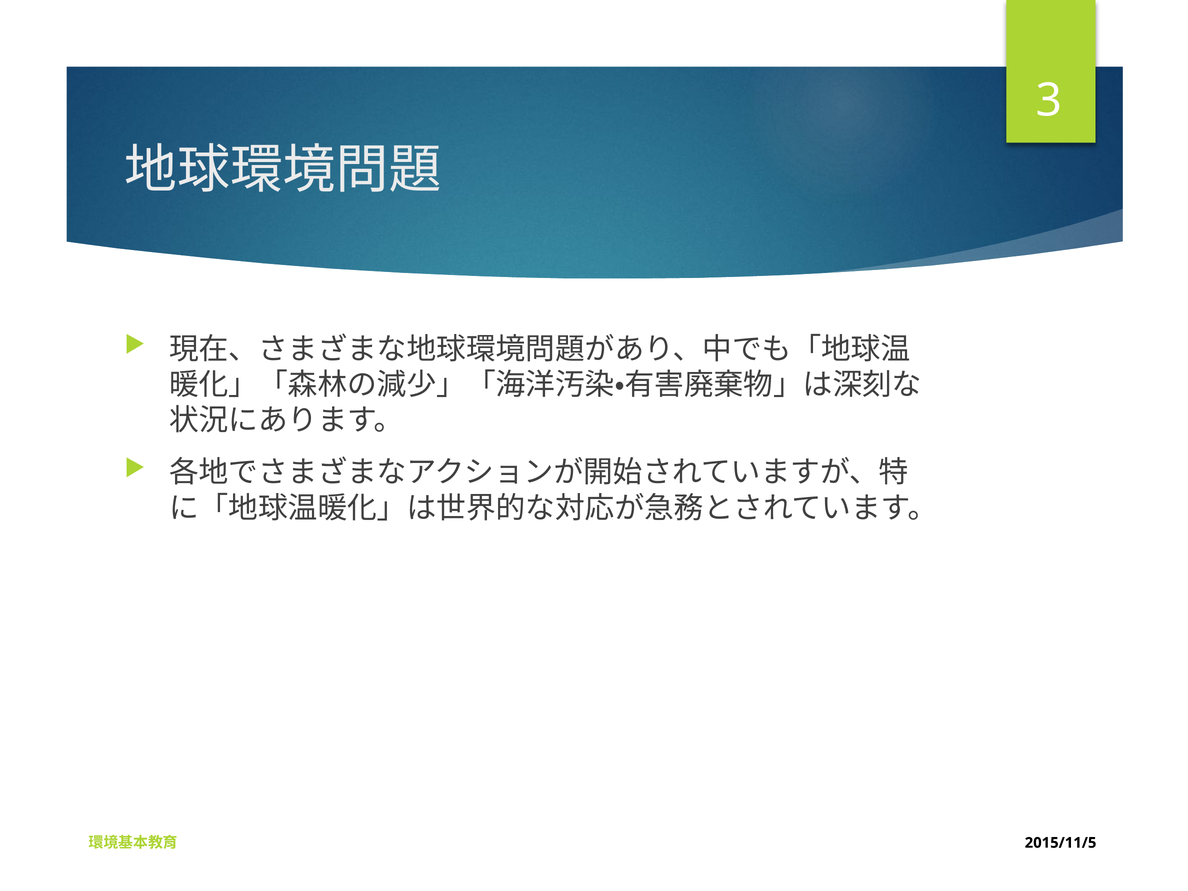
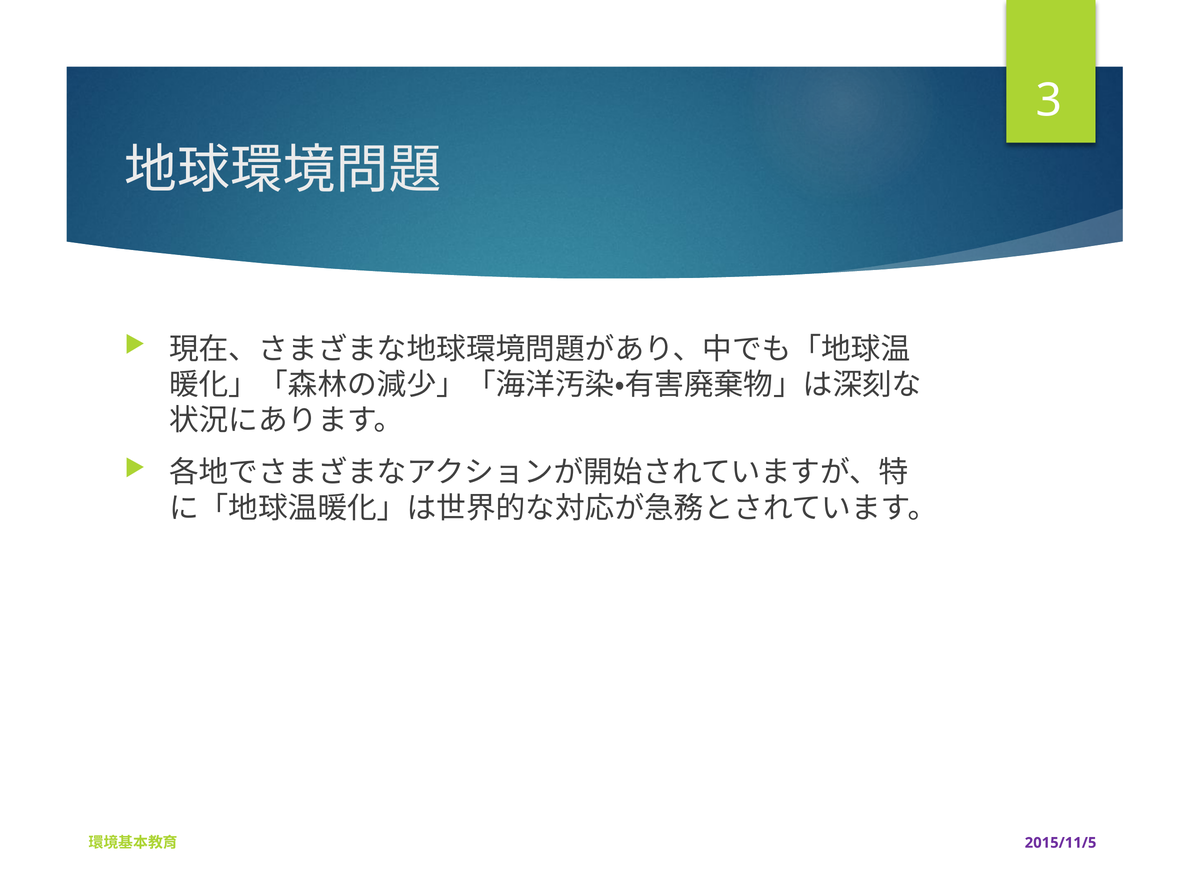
2015/11/5 colour: black -> purple (1061, 843)
